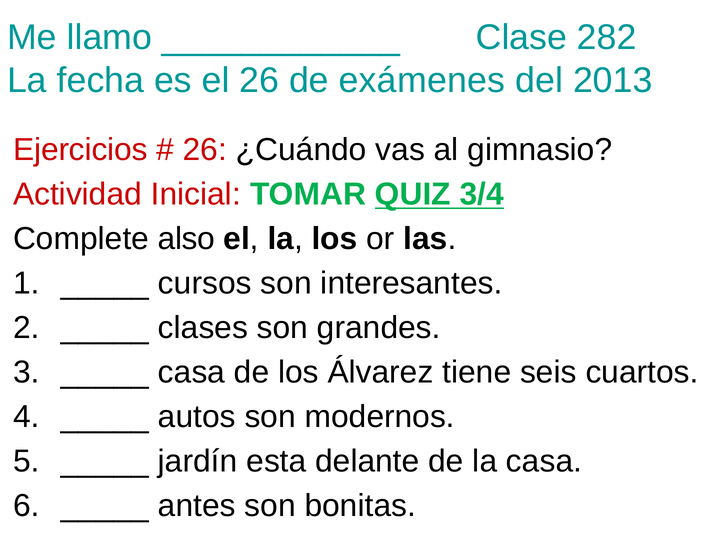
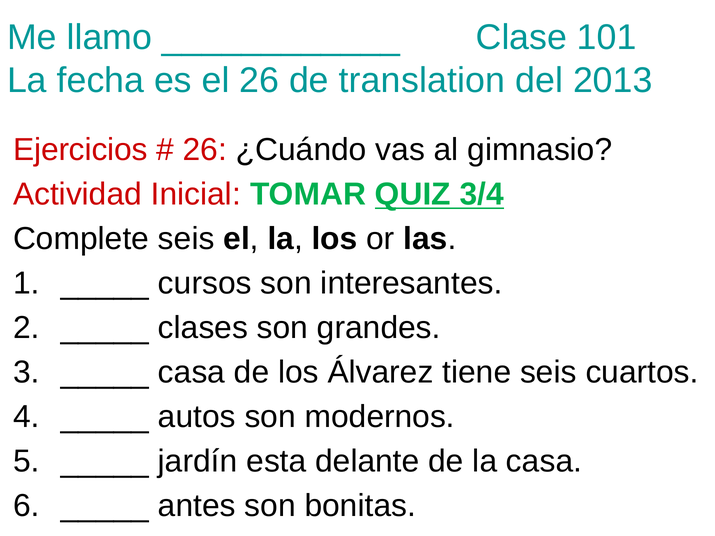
282: 282 -> 101 (607, 38)
exámenes: exámenes -> translation (422, 81)
Complete also: also -> seis (186, 239)
